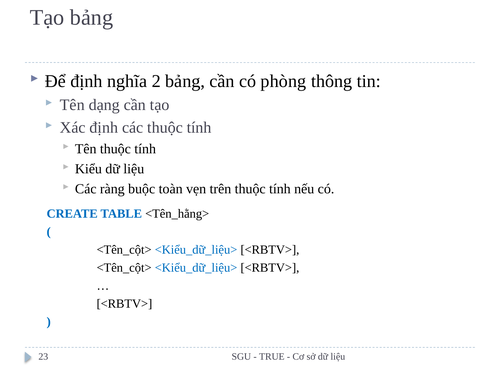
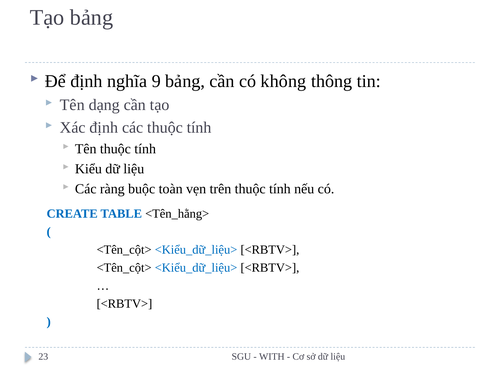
2: 2 -> 9 (156, 81)
phòng: phòng -> không (283, 81)
TRUE: TRUE -> WITH (272, 357)
